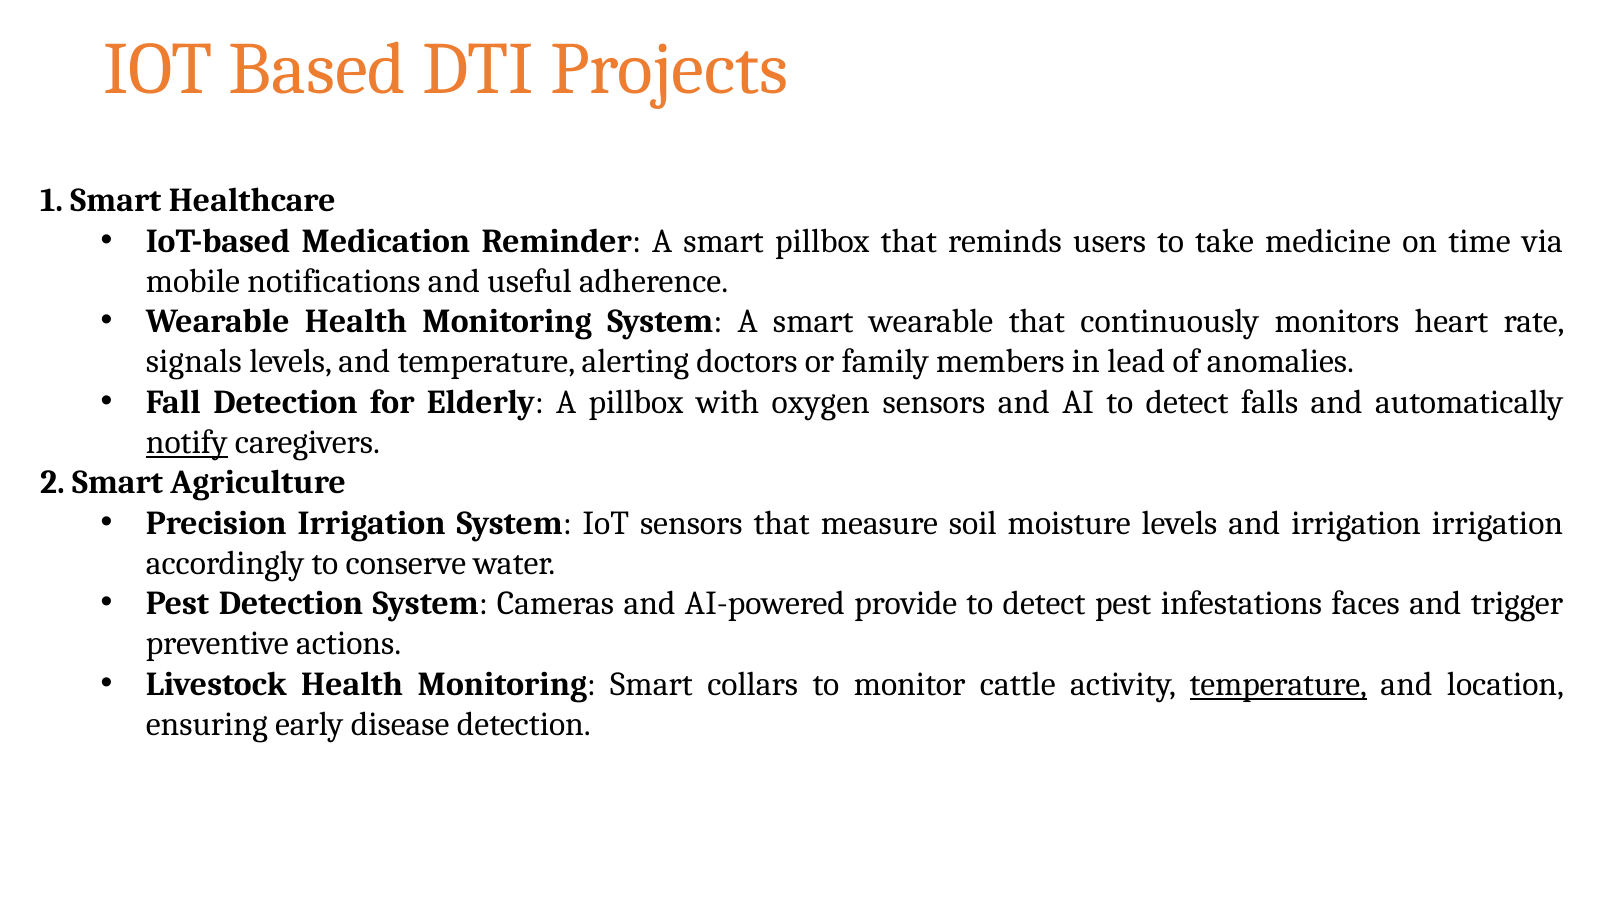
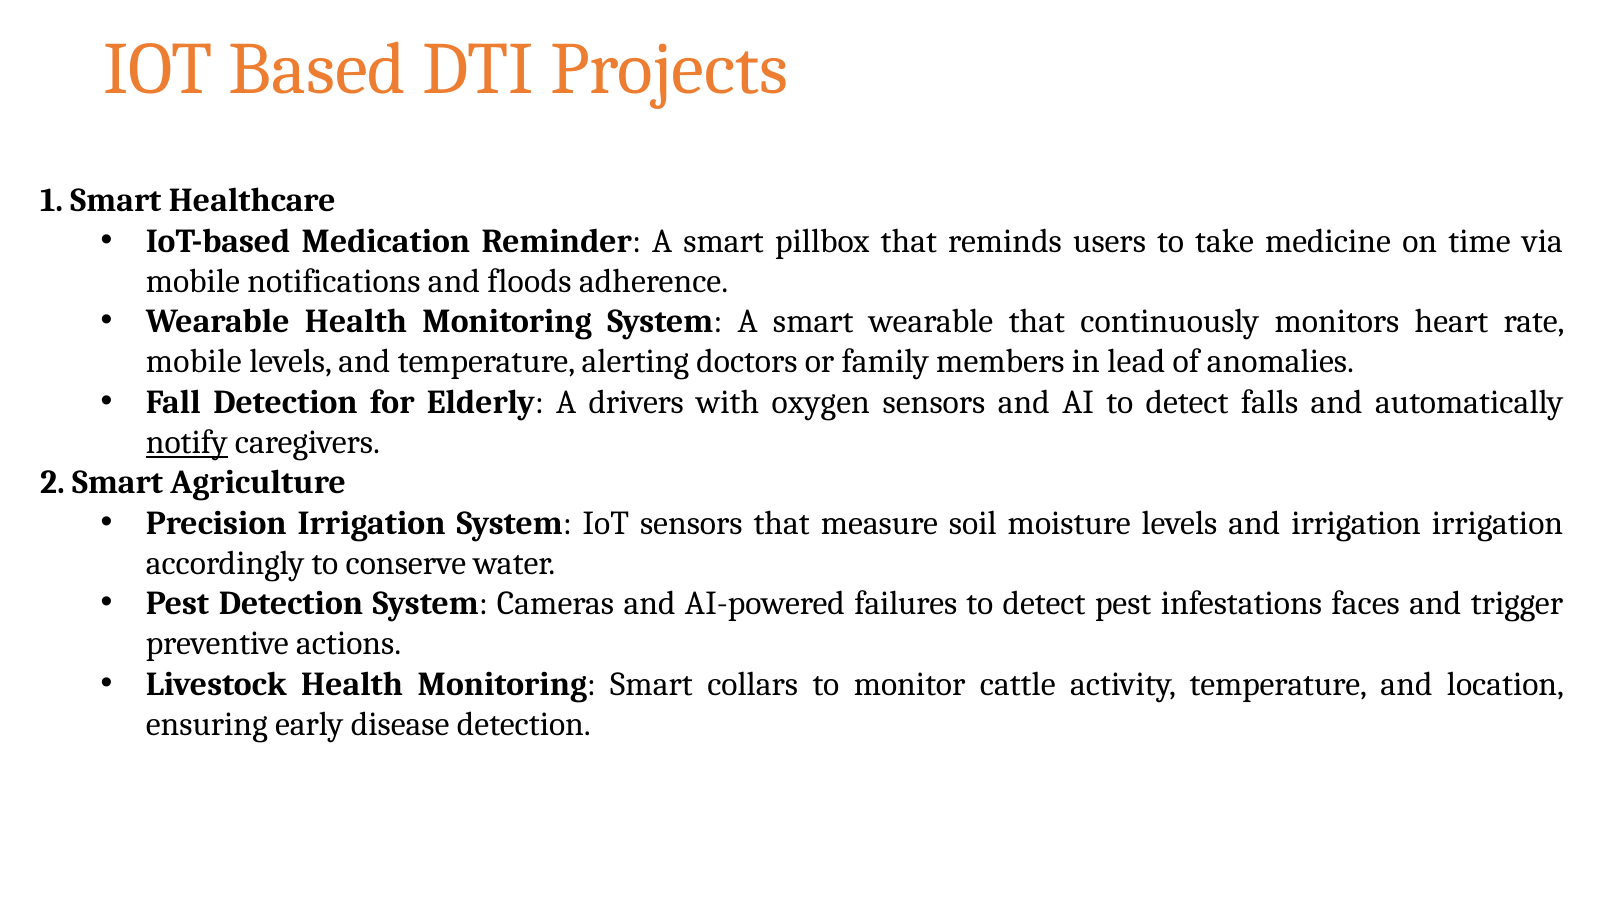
useful: useful -> floods (529, 281)
signals: signals -> mobile (194, 362)
A pillbox: pillbox -> drivers (636, 402)
provide: provide -> failures (906, 604)
temperature underline: present -> none (1278, 684)
